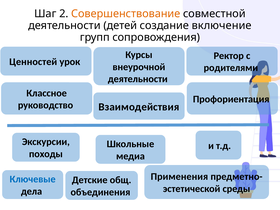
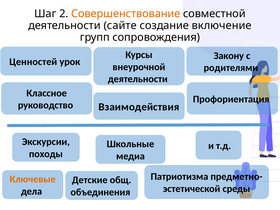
детей: детей -> сайте (120, 25)
Ректор: Ректор -> Закону (229, 56)
Применения: Применения -> Патриотизма (179, 177)
Ключевые colour: blue -> orange (33, 179)
